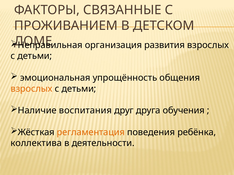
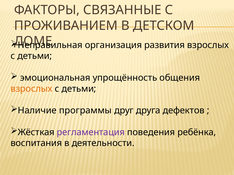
воспитания: воспитания -> программы (85, 111)
обучения: обучения -> дефектов (184, 111)
регламентация colour: orange -> purple (91, 133)
коллектива: коллектива -> воспитания (36, 144)
